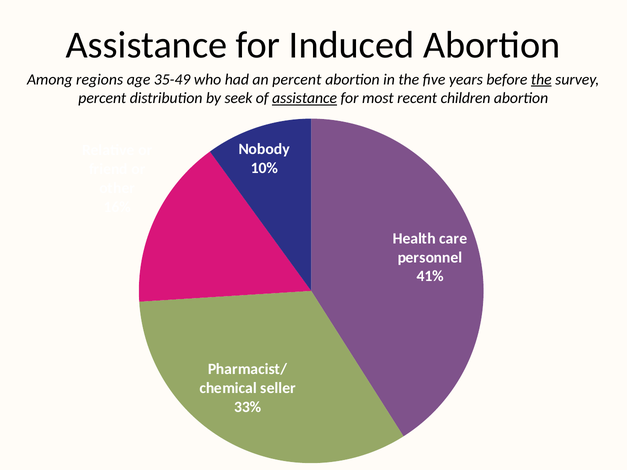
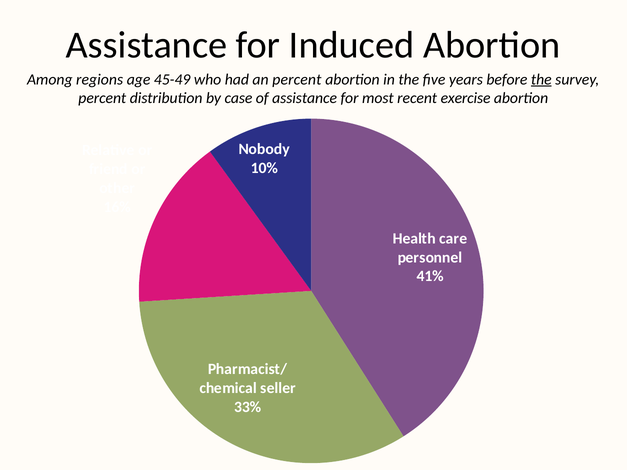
35-49: 35-49 -> 45-49 (172, 79)
seek: seek -> case (238, 98)
assistance underline: present -> none (305, 98)
children: children -> exercise (466, 98)
